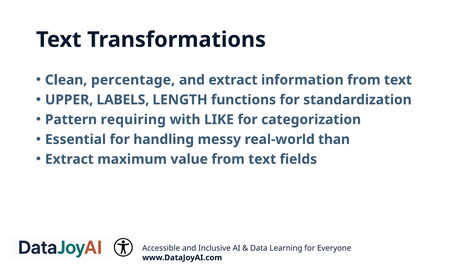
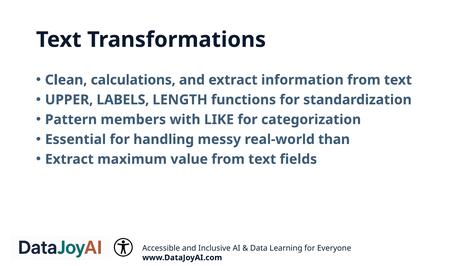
percentage: percentage -> calculations (133, 80)
requiring: requiring -> members (133, 120)
